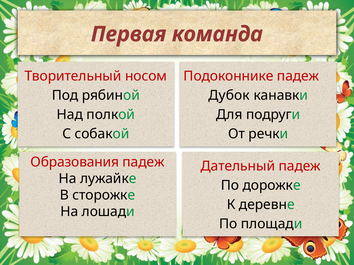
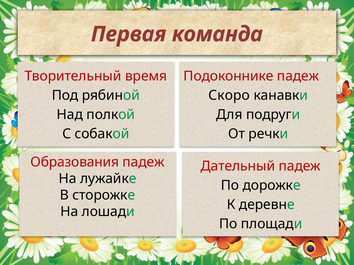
носом: носом -> время (146, 76)
Дубок: Дубок -> Скоро (229, 96)
